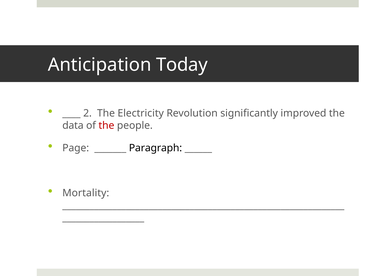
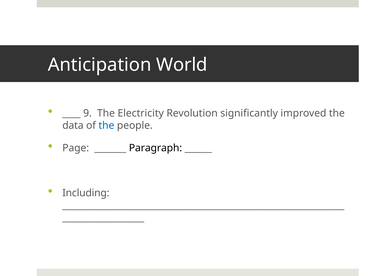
Today: Today -> World (182, 65)
2: 2 -> 9 (87, 113)
the colour: red -> blue (106, 125)
Mortality: Mortality -> Including (86, 193)
